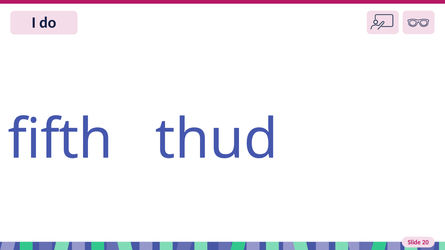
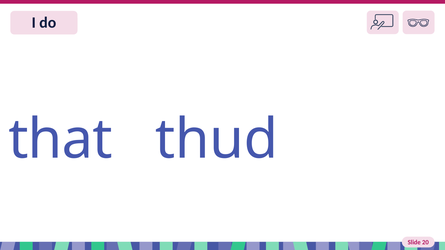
fifth: fifth -> that (60, 140)
